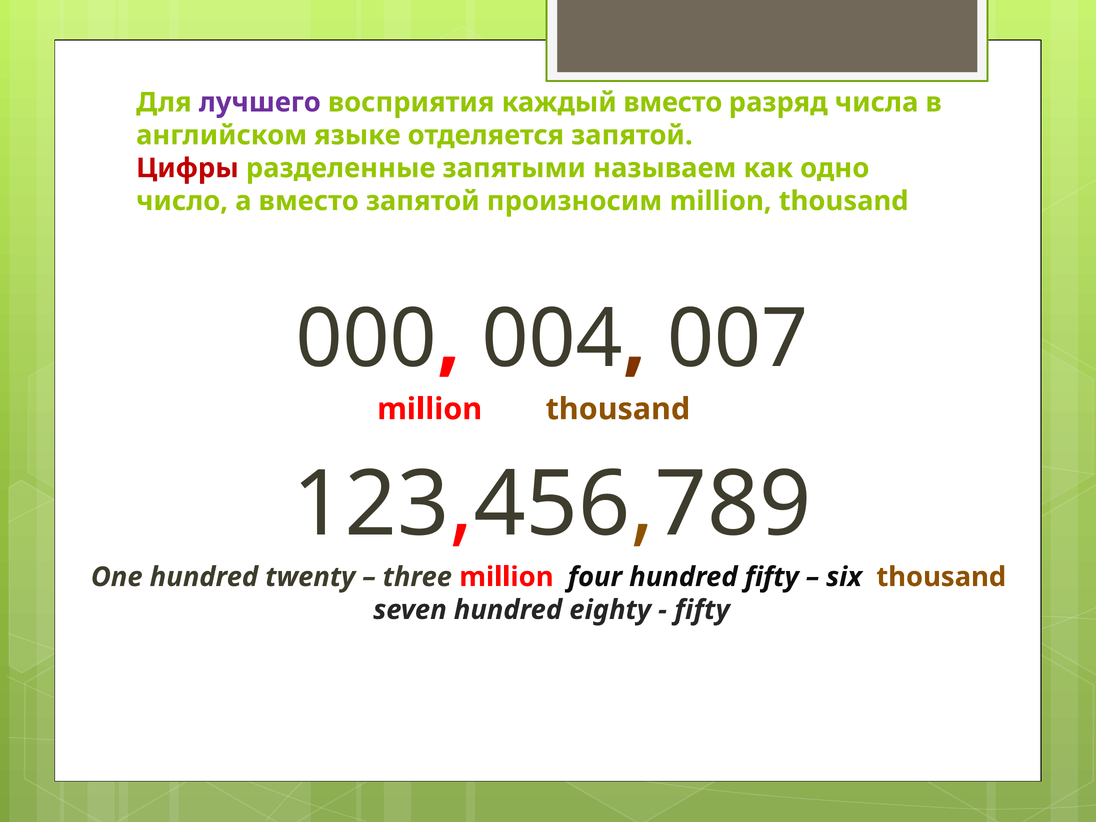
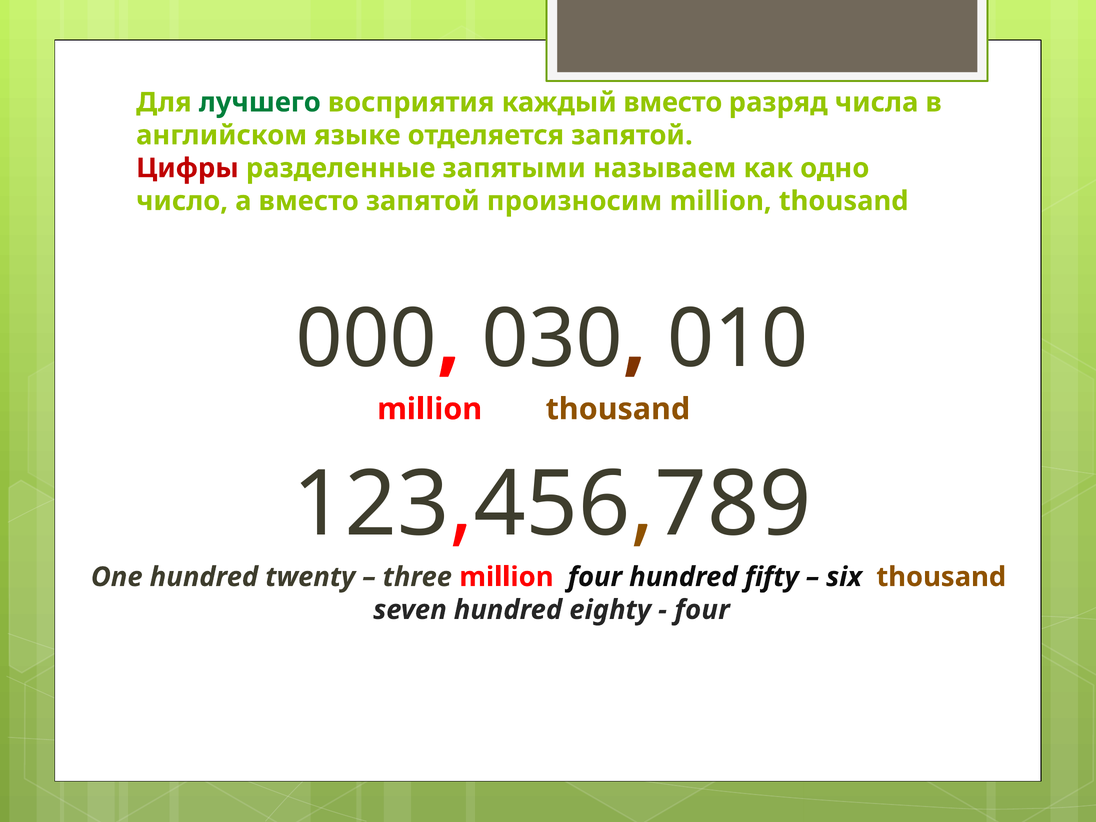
лучшего colour: purple -> green (260, 102)
004: 004 -> 030 (552, 339)
007: 007 -> 010 (738, 339)
fifty: fifty -> four (702, 610)
